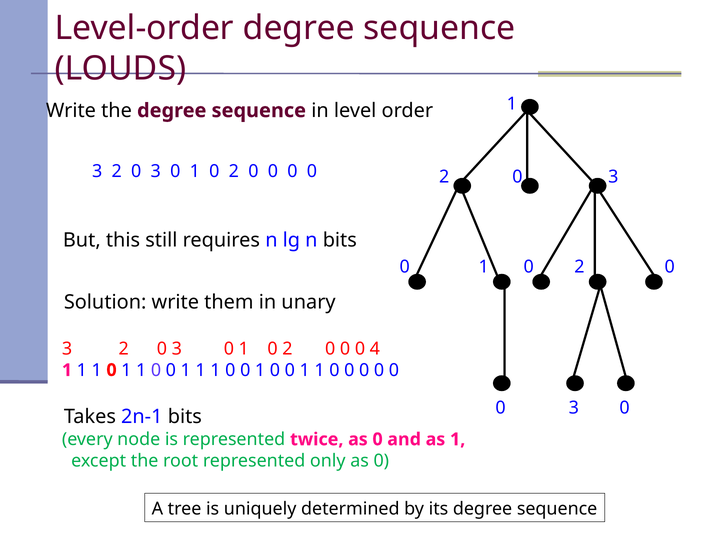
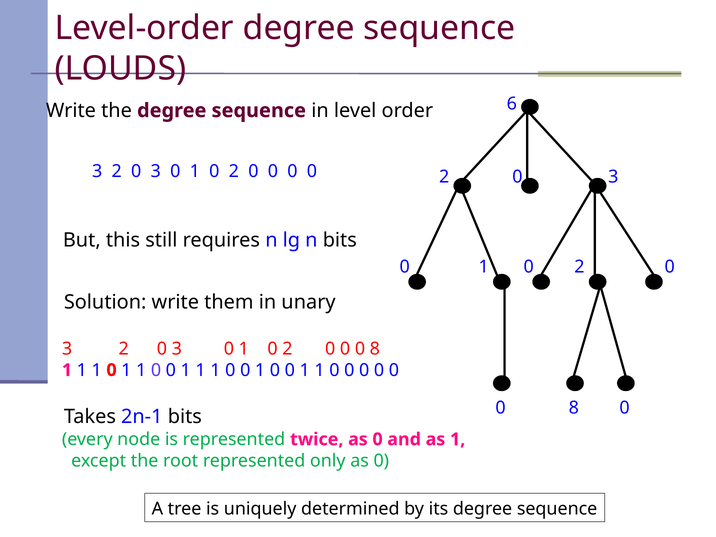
order 1: 1 -> 6 (512, 104)
4: 4 -> 8 (375, 349)
3: 3 -> 8 (574, 408)
